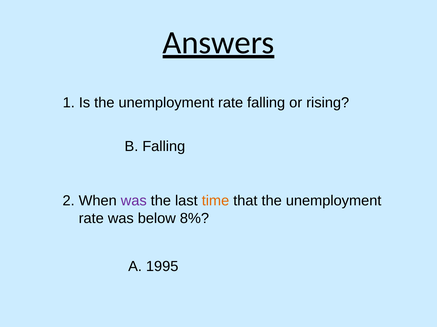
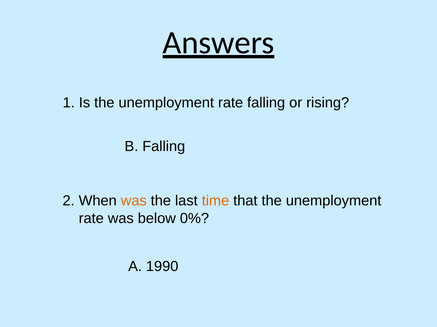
was colour: purple -> orange (134, 201)
8%: 8% -> 0% (194, 219)
1995: 1995 -> 1990 (162, 267)
